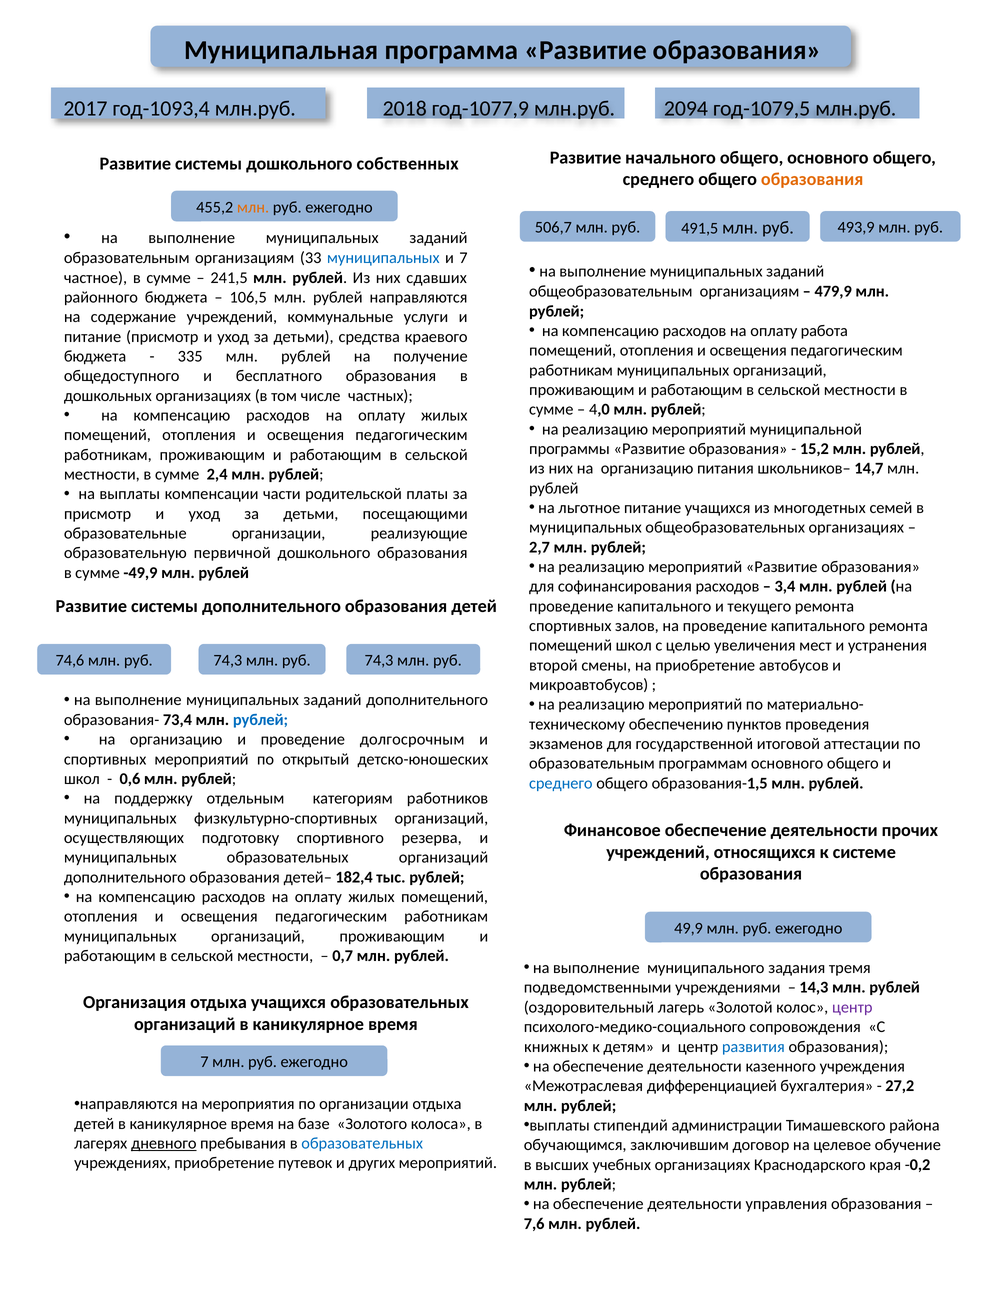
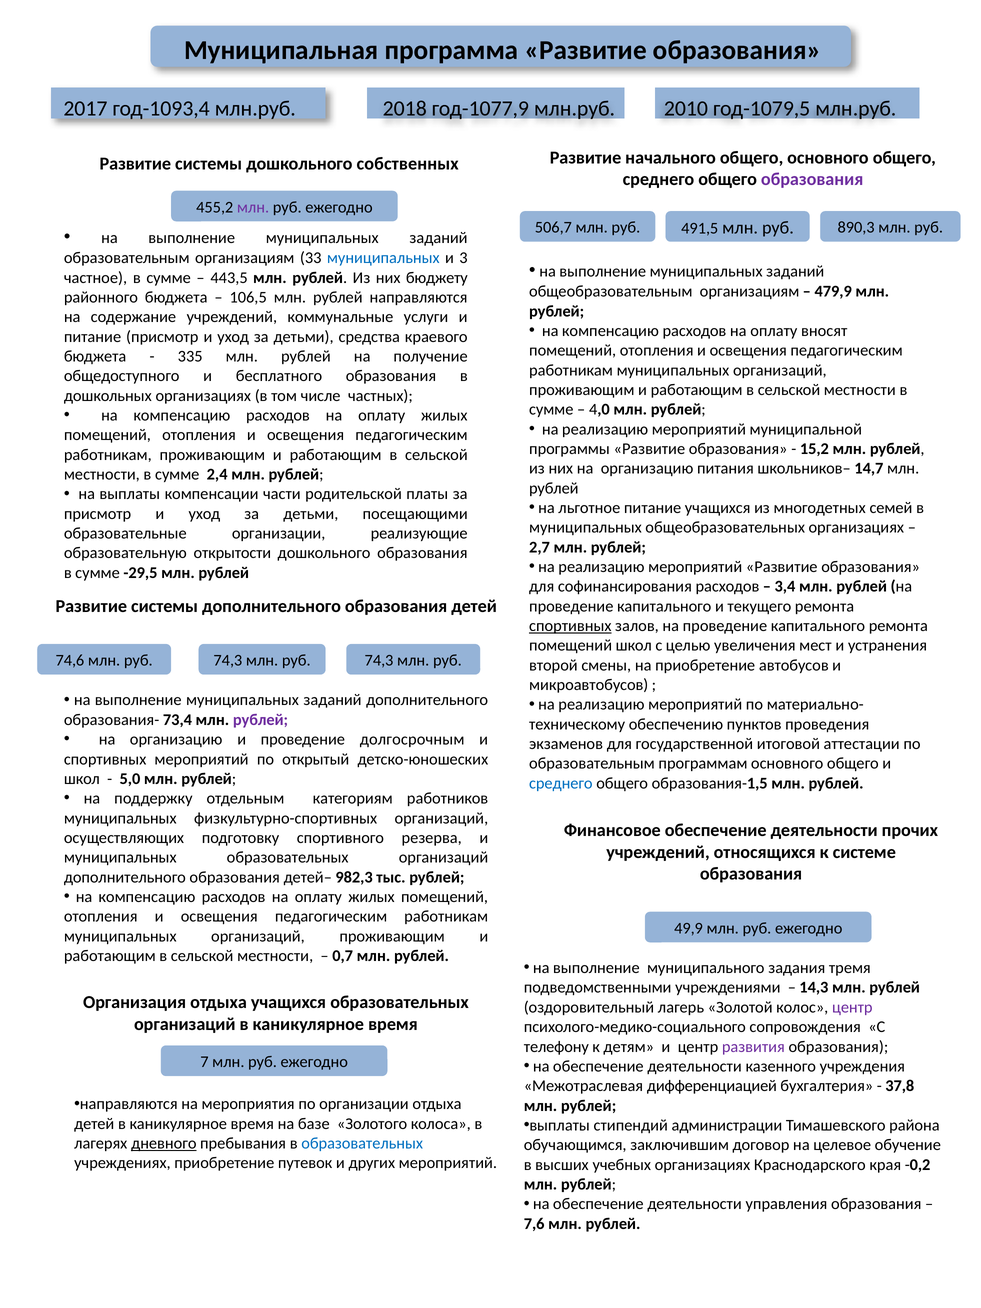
2094: 2094 -> 2010 (686, 108)
образования colour: orange -> purple (812, 179)
млн colour: orange -> purple (253, 207)
493,9: 493,9 -> 890,3 (856, 228)
и 7: 7 -> 3 (463, 258)
241,5: 241,5 -> 443,5 (229, 278)
сдавших: сдавших -> бюджету (437, 278)
работа: работа -> вносят (824, 331)
первичной: первичной -> открытости (232, 553)
-49,9: -49,9 -> -29,5 (140, 573)
спортивных underline: none -> present (570, 626)
рублей colour: blue -> purple (261, 720)
0,6: 0,6 -> 5,0 (130, 779)
182,4: 182,4 -> 982,3 (354, 877)
книжных: книжных -> телефону (556, 1047)
развития colour: blue -> purple (753, 1047)
27,2: 27,2 -> 37,8 (900, 1086)
